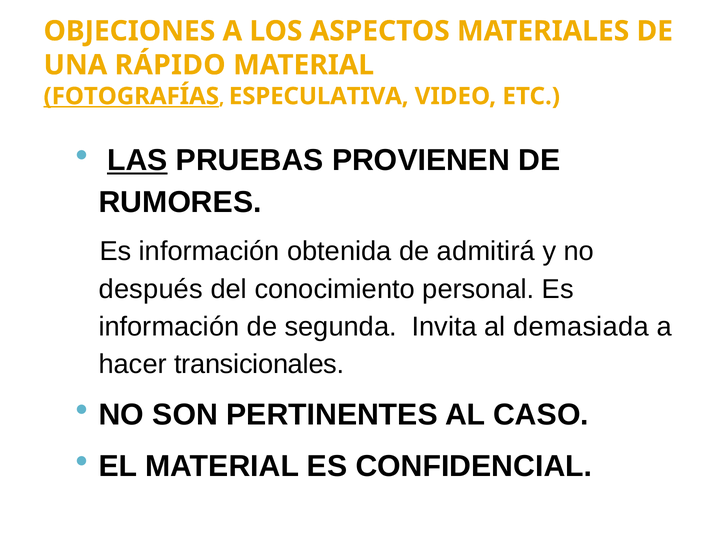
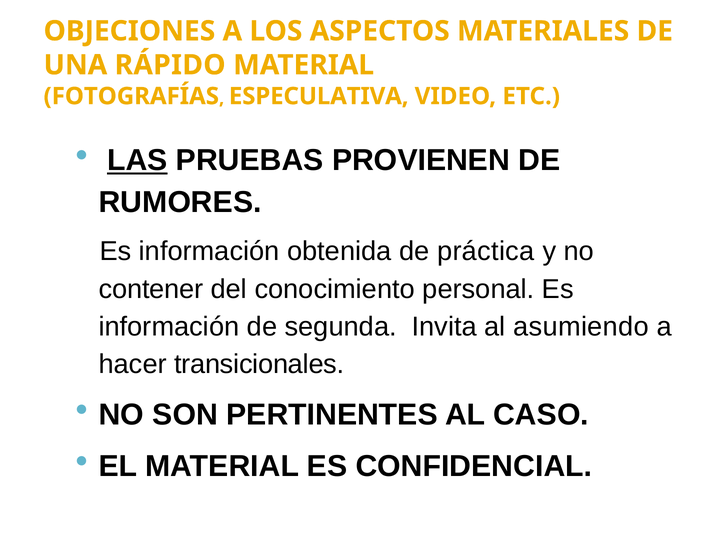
FOTOGRAFÍAS underline: present -> none (131, 96)
admitirá: admitirá -> práctica (486, 251)
después: después -> contener (151, 289)
demasiada: demasiada -> asumiendo (581, 326)
